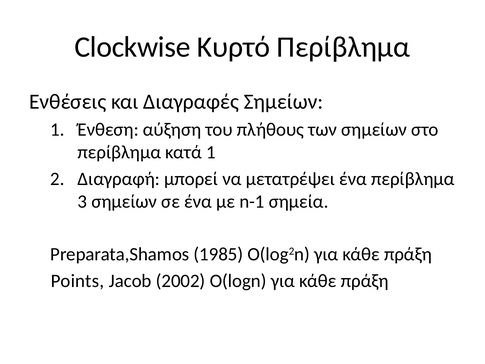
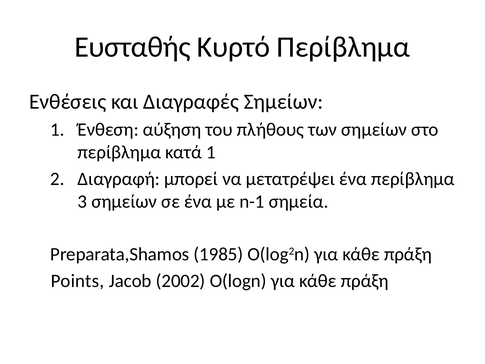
Clockwise: Clockwise -> Ευσταθής (132, 47)
